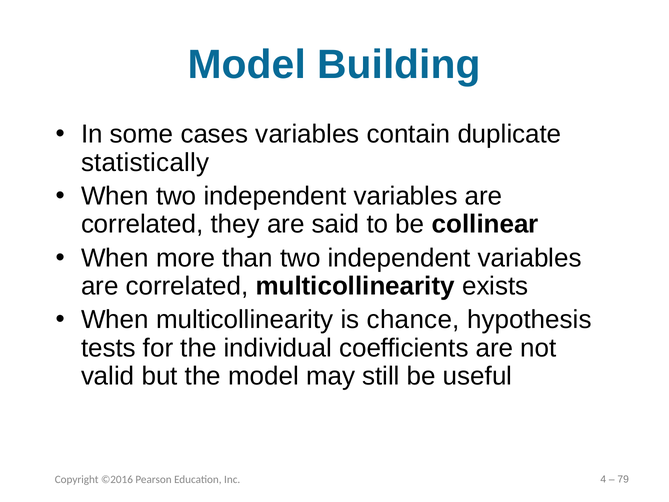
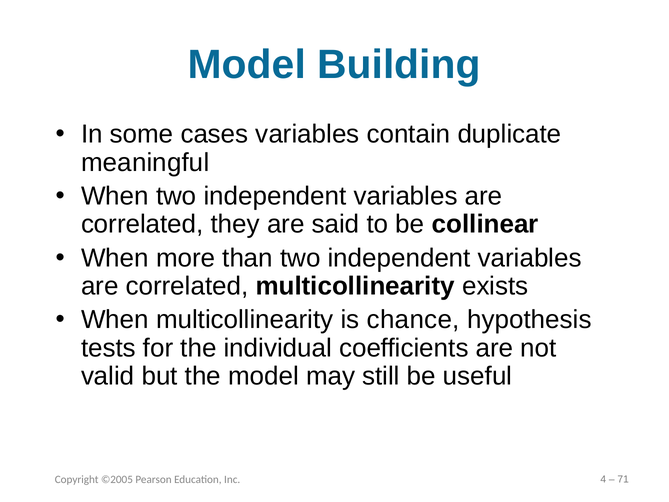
statistically: statistically -> meaningful (145, 162)
79: 79 -> 71 (623, 479)
©2016: ©2016 -> ©2005 (117, 479)
